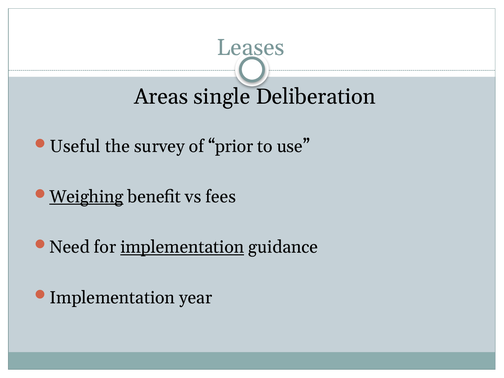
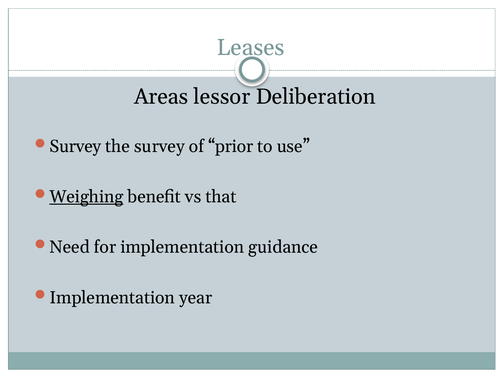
single: single -> lessor (222, 97)
Useful: Useful -> Survey (75, 146)
fees: fees -> that (221, 197)
implementation underline: present -> none (182, 247)
